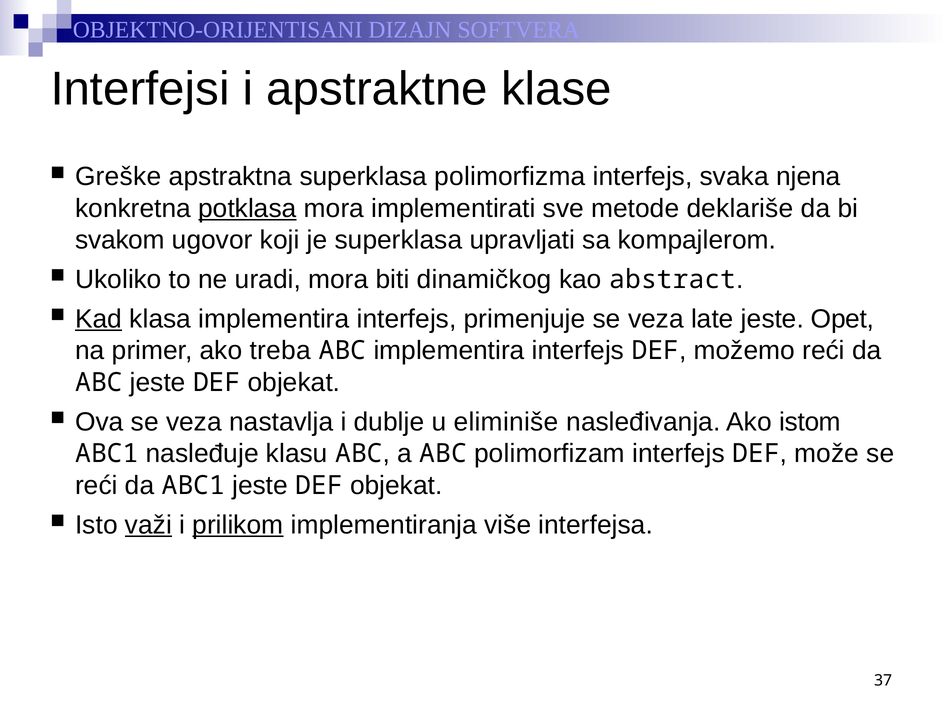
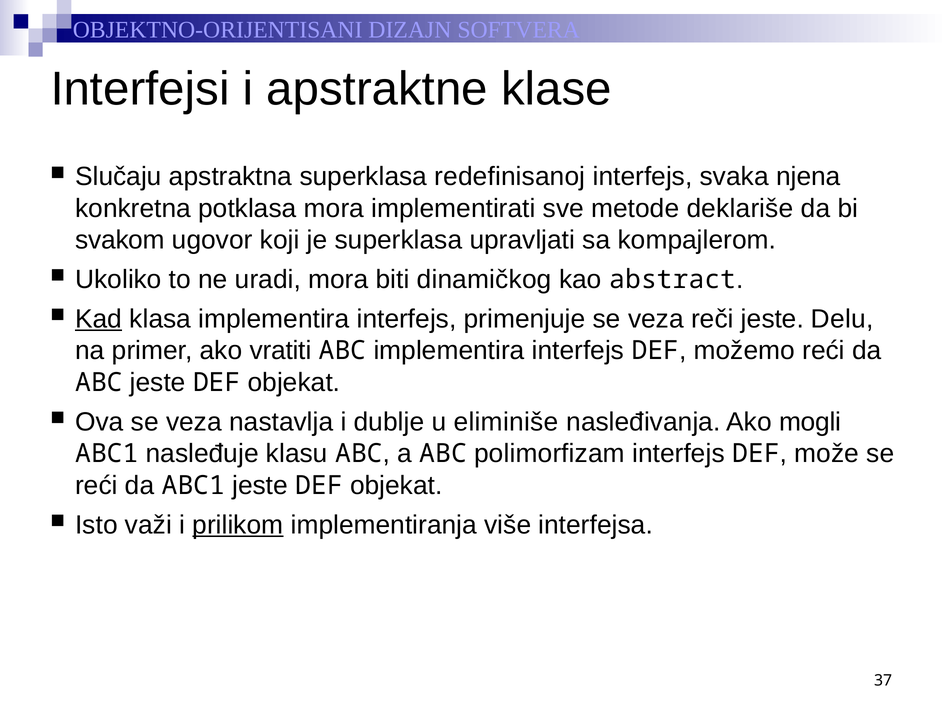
Greške: Greške -> Slučaju (118, 177)
polimorfizma: polimorfizma -> redefinisanoj (510, 177)
potklasa underline: present -> none (247, 208)
late: late -> reči (712, 319)
Opet: Opet -> Delu (842, 319)
treba: treba -> vratiti (281, 351)
istom: istom -> mogli (810, 422)
važi underline: present -> none (148, 525)
